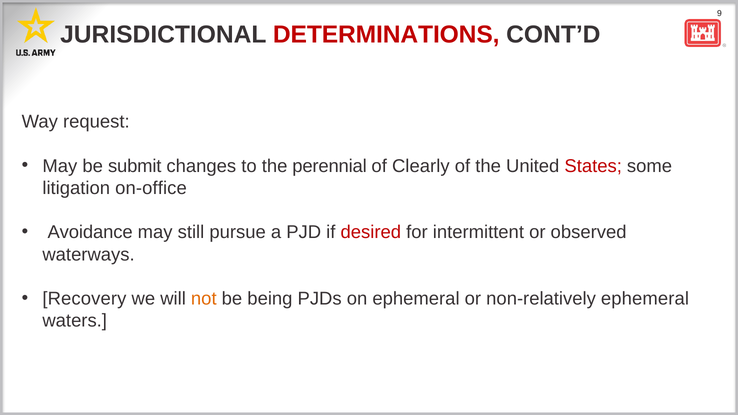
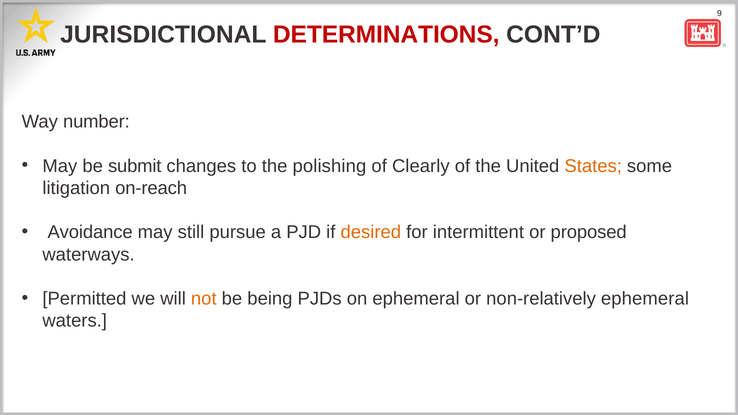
request: request -> number (96, 122)
perennial: perennial -> polishing (329, 166)
States colour: red -> orange (593, 166)
on-office: on-office -> on-reach (151, 188)
desired colour: red -> orange (371, 232)
observed: observed -> proposed (589, 232)
Recovery: Recovery -> Permitted (84, 299)
